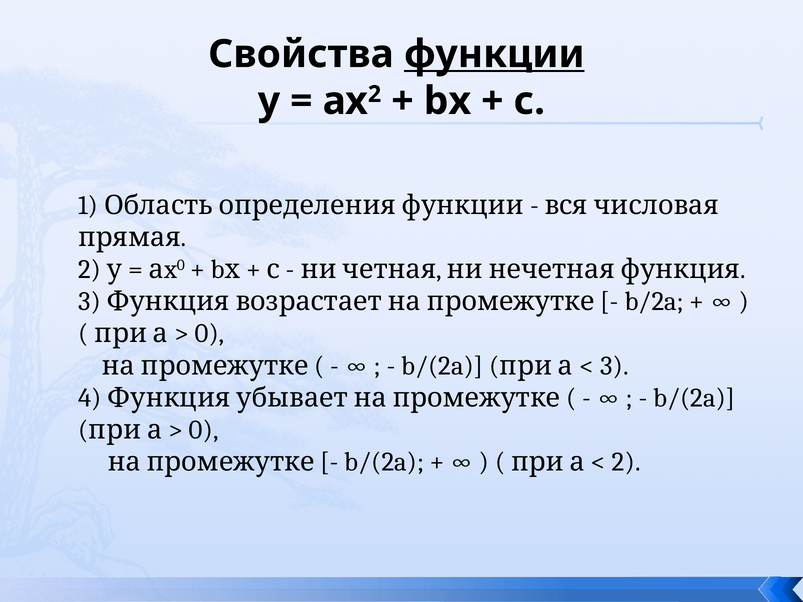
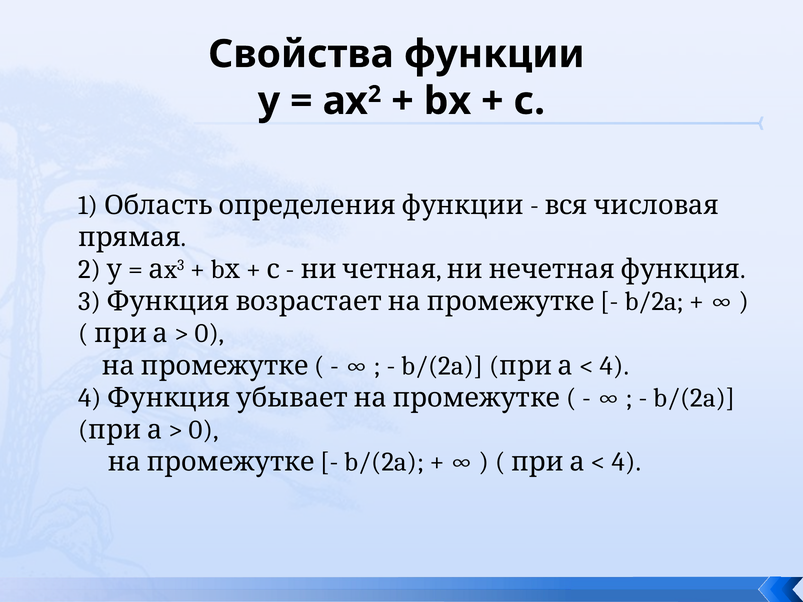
функции underline: present -> none (494, 54)
а 0: 0 -> 3 (181, 265)
3: 3 -> 4 (615, 366)
2: 2 -> 4 (626, 462)
